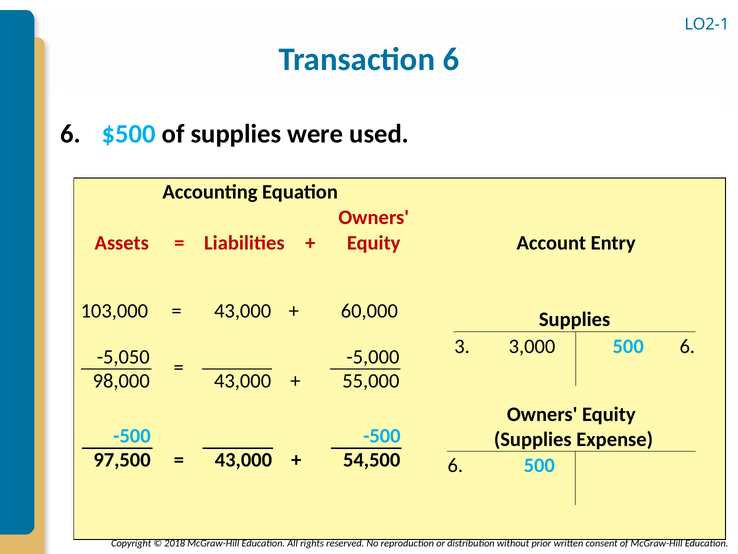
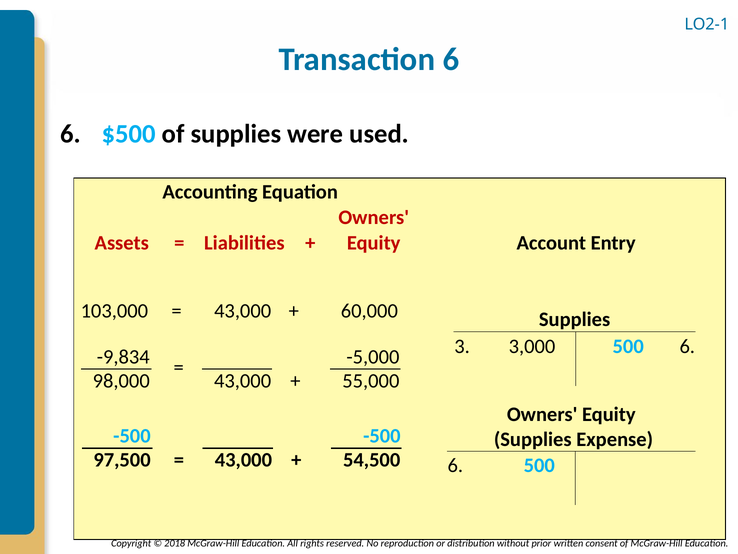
-5,050: -5,050 -> -9,834 (123, 356)
